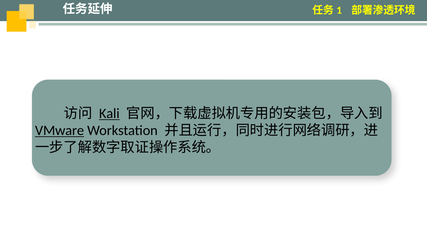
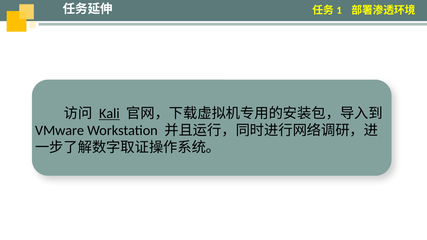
VMware underline: present -> none (60, 131)
